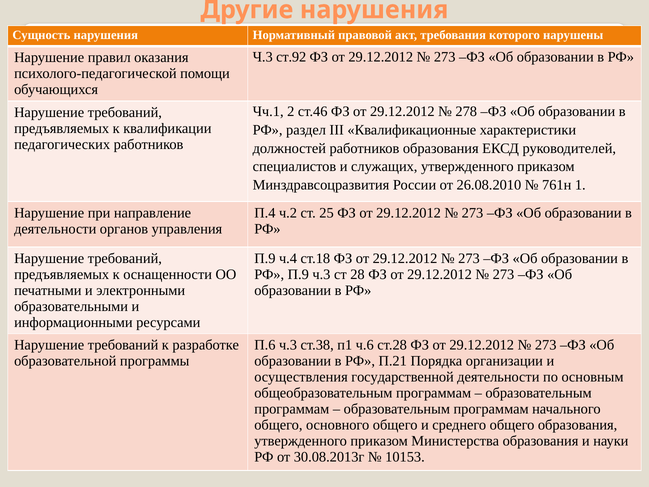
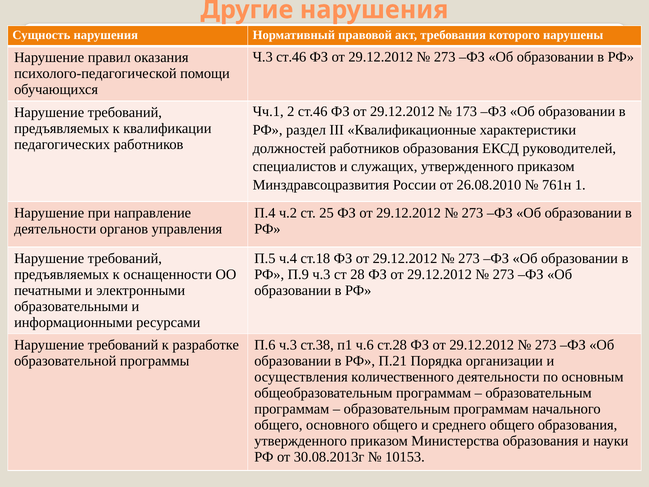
Ч.3 ст.92: ст.92 -> ст.46 (291, 57)
278: 278 -> 173 (466, 111)
П.9: П.9 -> П.5 (265, 258)
государственной: государственной -> количественного (403, 377)
